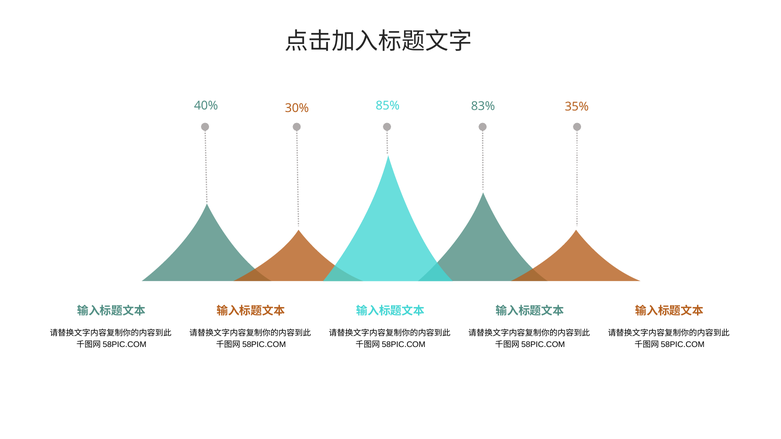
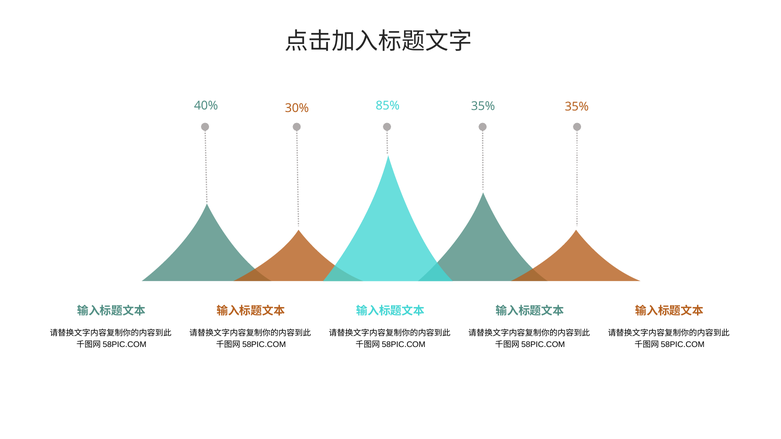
30% 83%: 83% -> 35% (483, 106)
